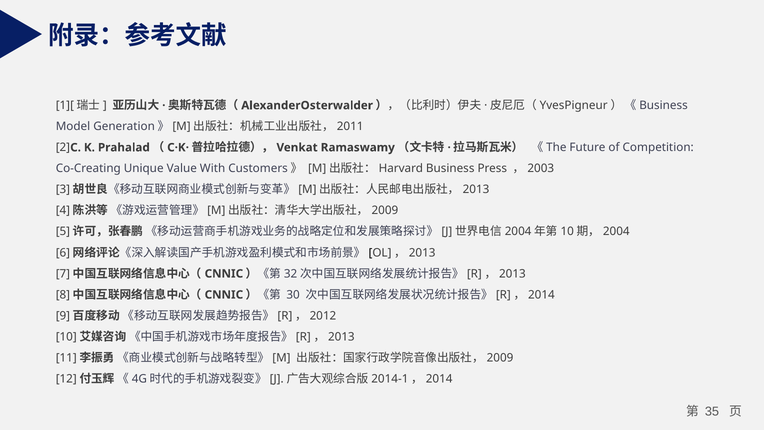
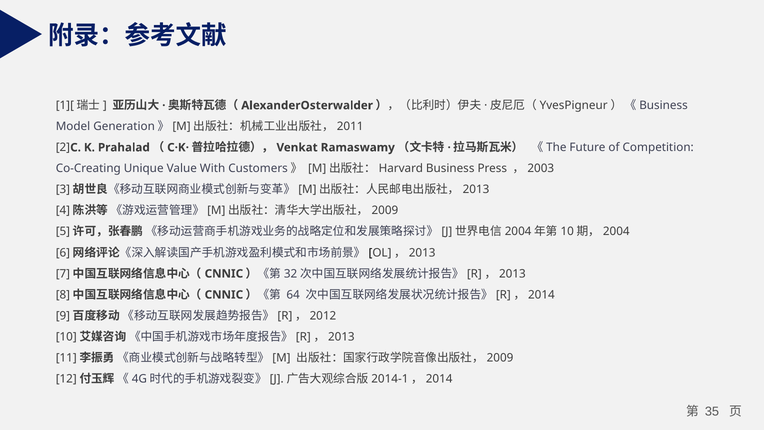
30: 30 -> 64 (293, 295)
